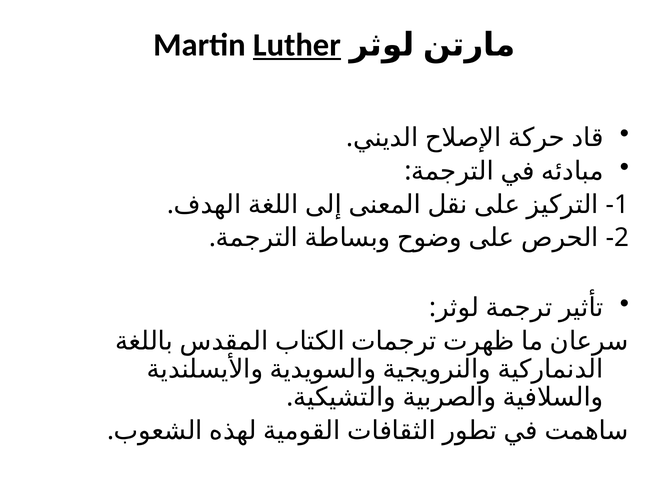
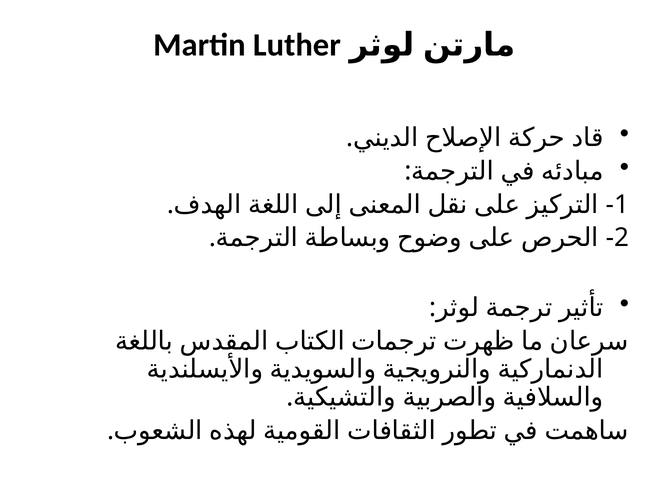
Luther underline: present -> none (297, 45)
